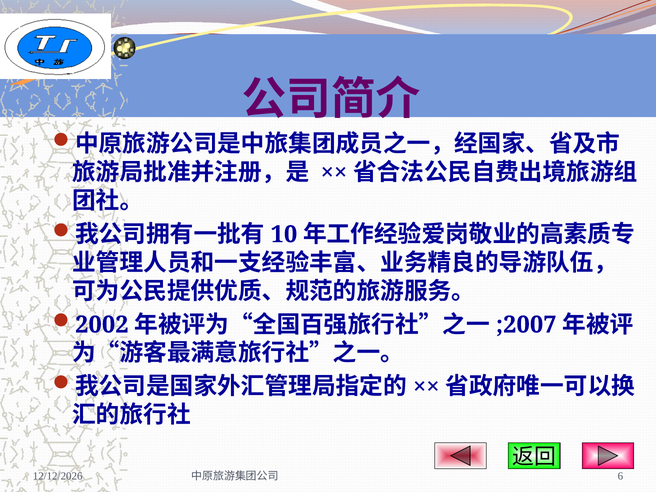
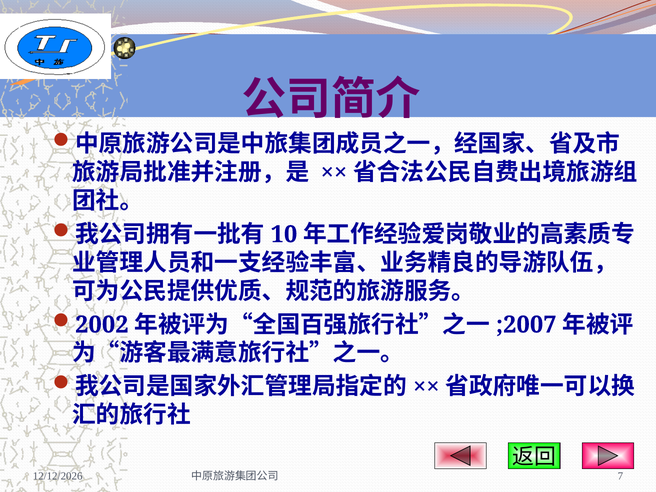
6: 6 -> 7 (620, 476)
